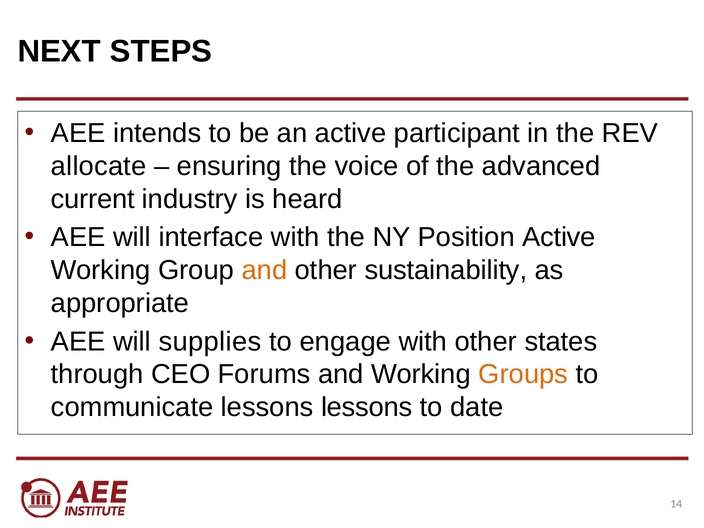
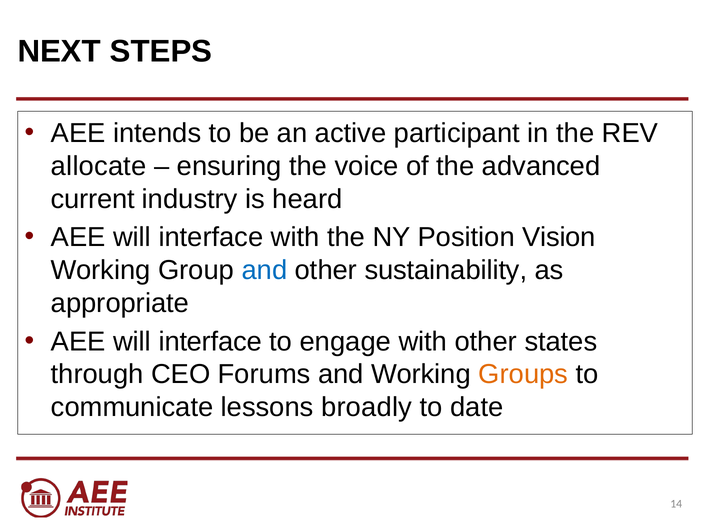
Position Active: Active -> Vision (559, 237)
and colour: orange -> blue (264, 270)
supplies: supplies -> interface (210, 341)
lessons lessons: lessons -> broadly (367, 407)
